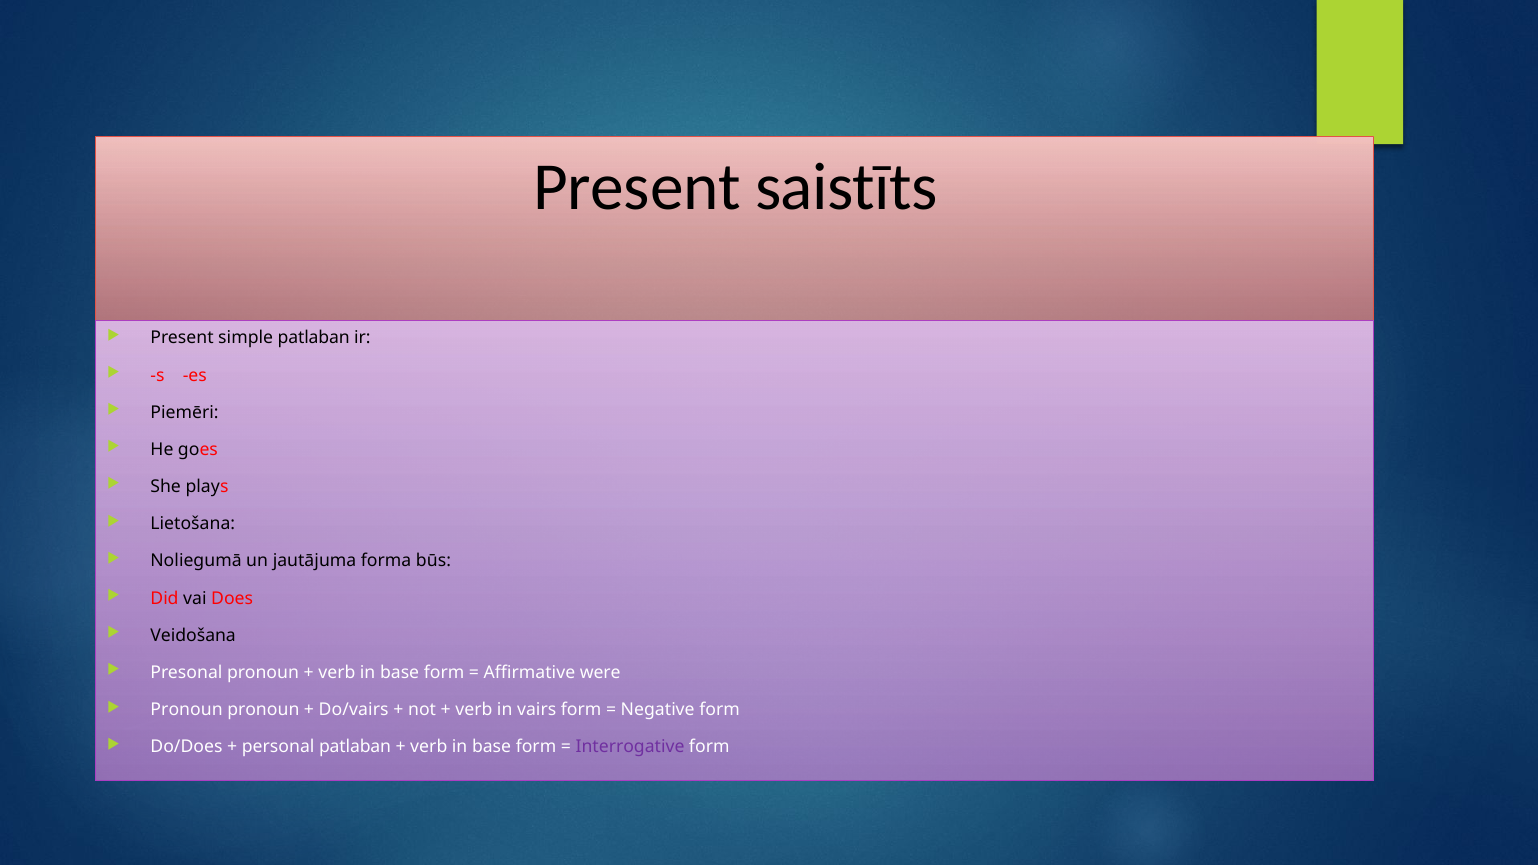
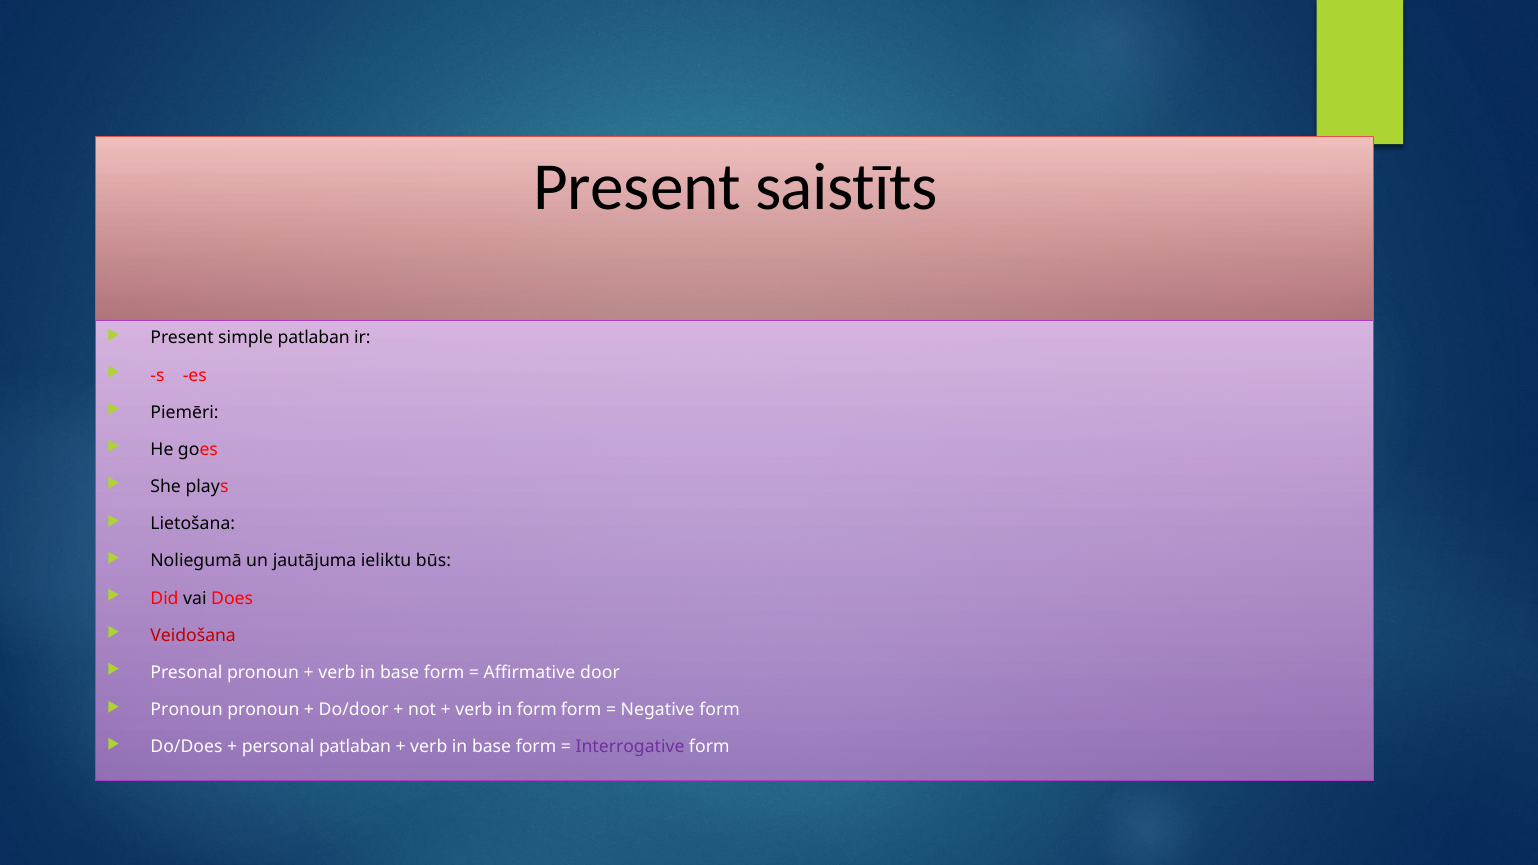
forma: forma -> ieliktu (386, 561)
Veidošana colour: black -> red (193, 636)
were: were -> door (600, 673)
Do/vairs: Do/vairs -> Do/door (354, 710)
in vairs: vairs -> form (537, 710)
